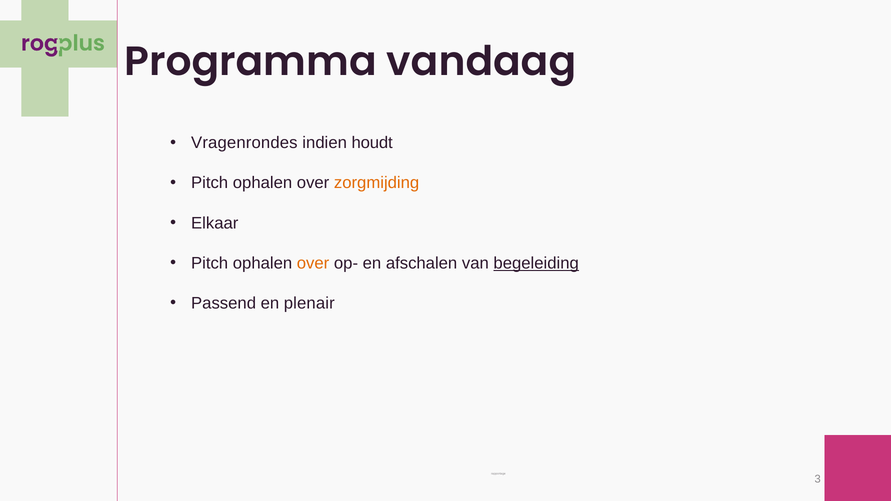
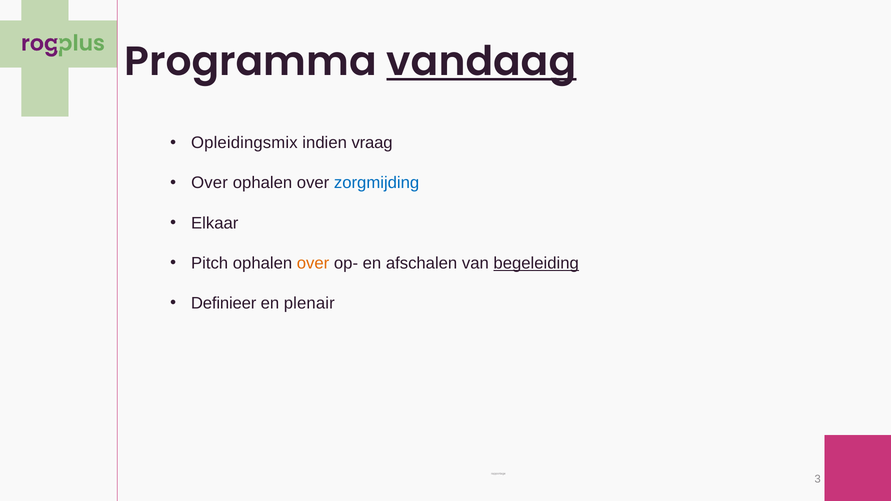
vandaag underline: none -> present (481, 62)
Vragenrondes: Vragenrondes -> Opleidingsmix (244, 143)
houdt: houdt -> vraag (372, 143)
Pitch: Pitch -> Over (210, 183)
zorgmijding colour: orange -> blue (377, 183)
Passend: Passend -> Definieer (224, 303)
